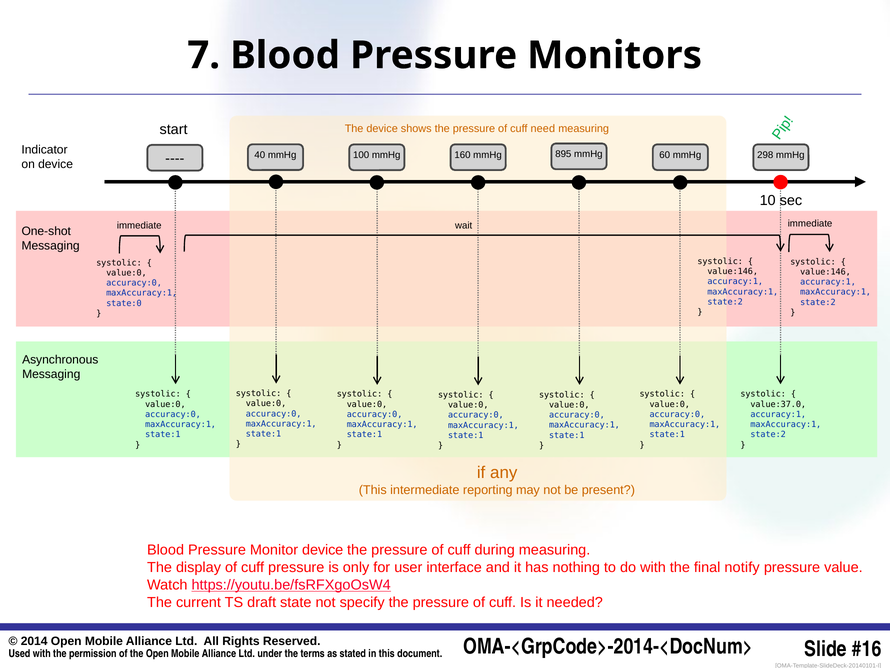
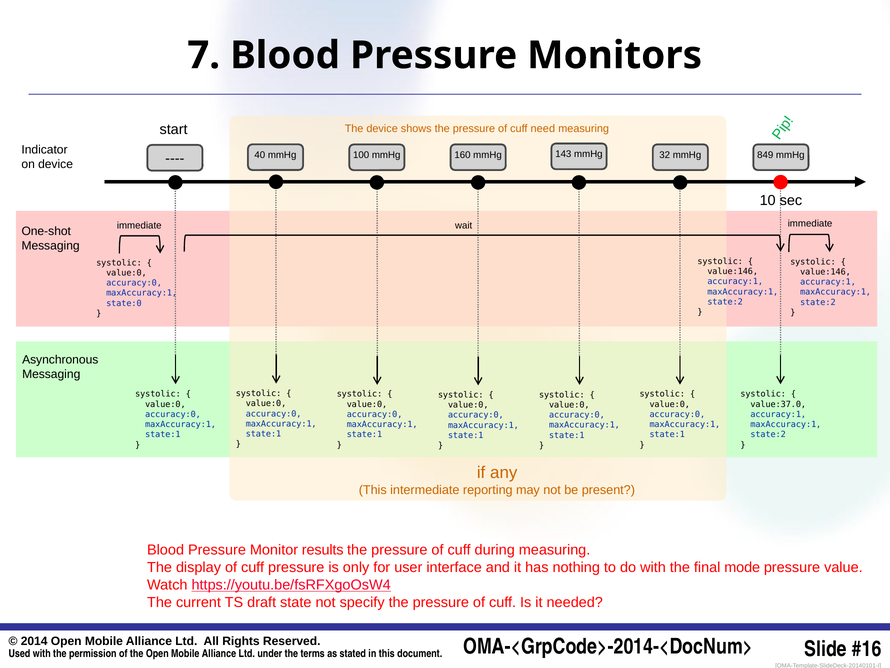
60: 60 -> 32 (665, 155)
895: 895 -> 143 (563, 154)
298: 298 -> 849 (765, 155)
Monitor device: device -> results (323, 550)
notify: notify -> mode (742, 567)
